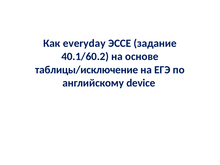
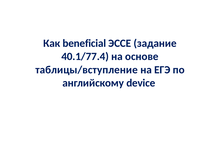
everyday: everyday -> beneficial (84, 43)
40.1/60.2: 40.1/60.2 -> 40.1/77.4 (85, 57)
таблицы/исключение: таблицы/исключение -> таблицы/вступление (87, 70)
